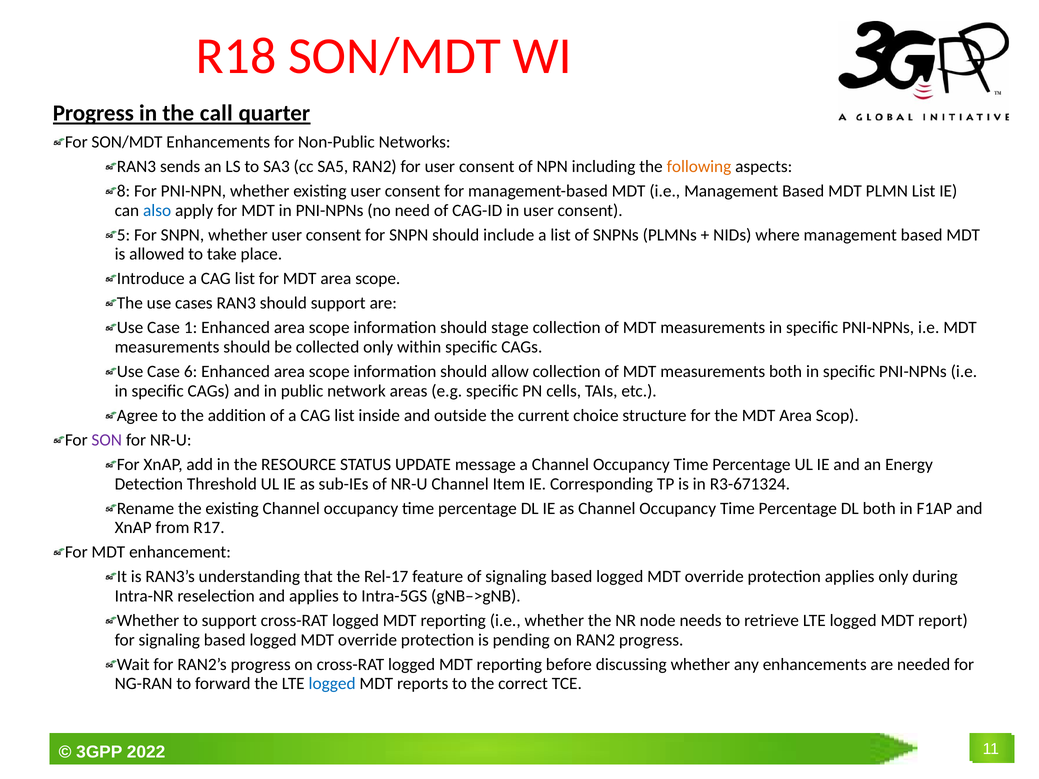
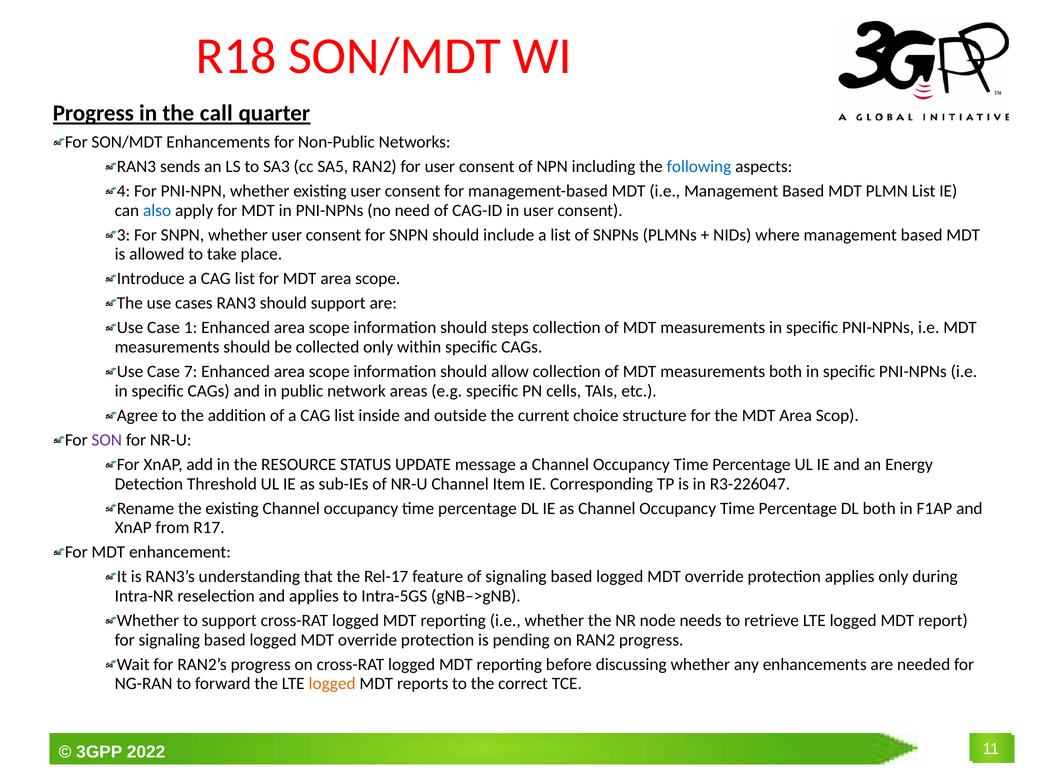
following colour: orange -> blue (699, 167)
8: 8 -> 4 (123, 191)
5: 5 -> 3 (123, 235)
stage: stage -> steps (510, 328)
6: 6 -> 7 (191, 372)
R3-671324: R3-671324 -> R3-226047 (750, 484)
logged colour: blue -> orange (332, 684)
